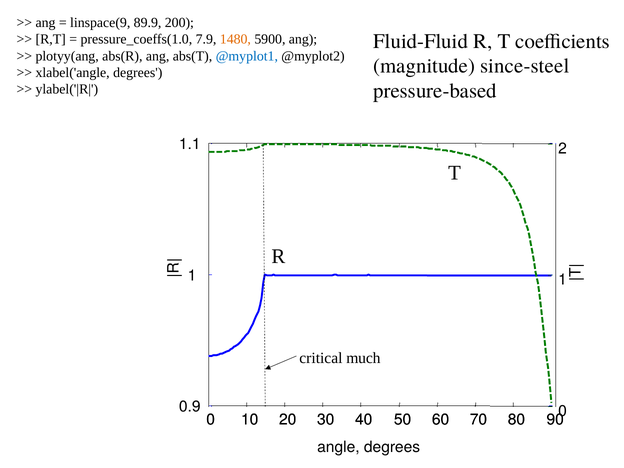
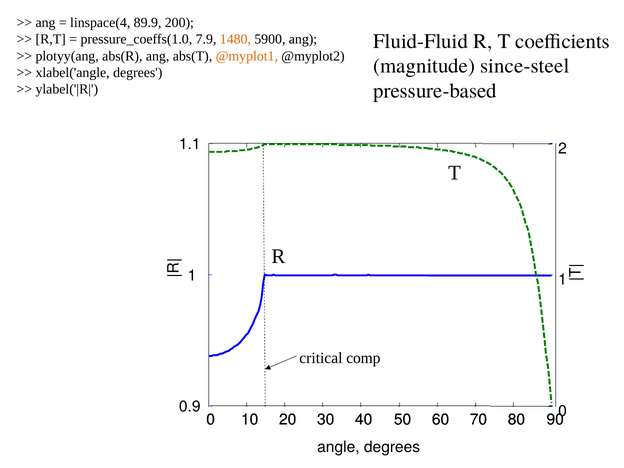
linspace(9: linspace(9 -> linspace(4 (100, 23)
@myplot1 colour: blue -> orange (247, 56)
much: much -> comp (363, 358)
